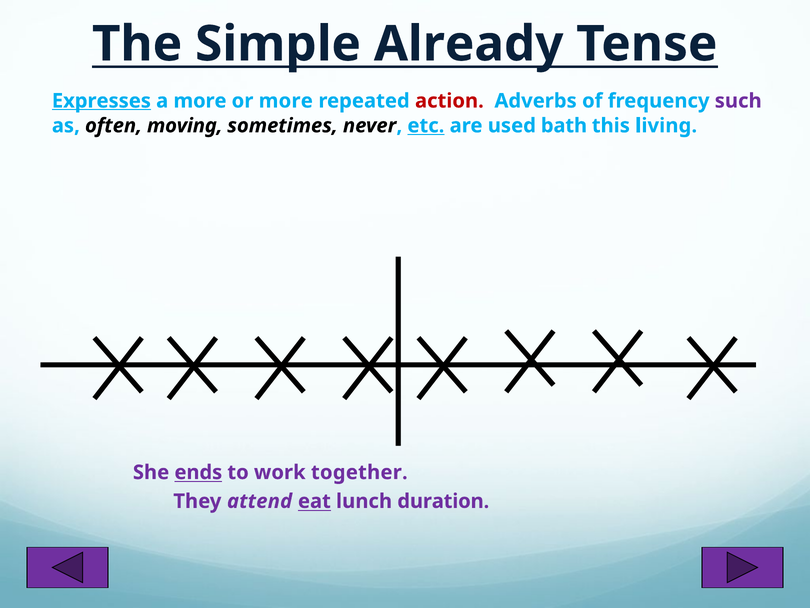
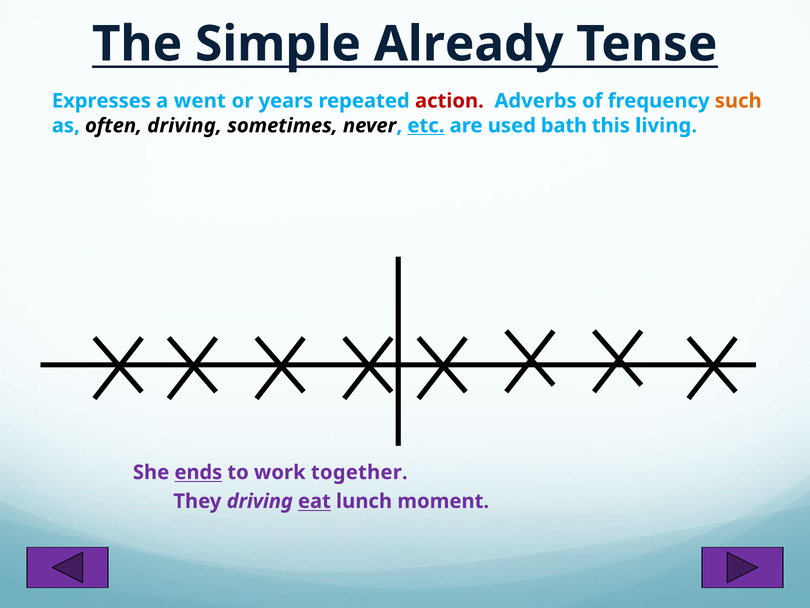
Expresses underline: present -> none (101, 101)
a more: more -> went (200, 101)
or more: more -> years (286, 101)
such colour: purple -> orange (738, 101)
often moving: moving -> driving (185, 126)
They attend: attend -> driving (260, 501)
duration: duration -> moment (443, 501)
